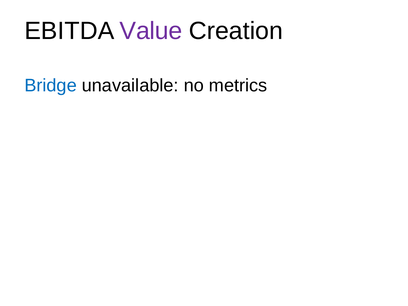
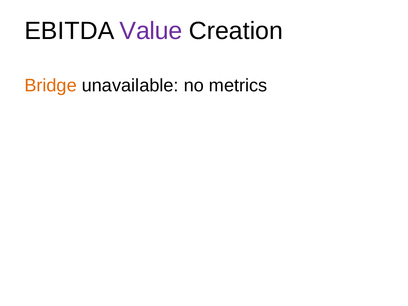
Bridge colour: blue -> orange (51, 86)
